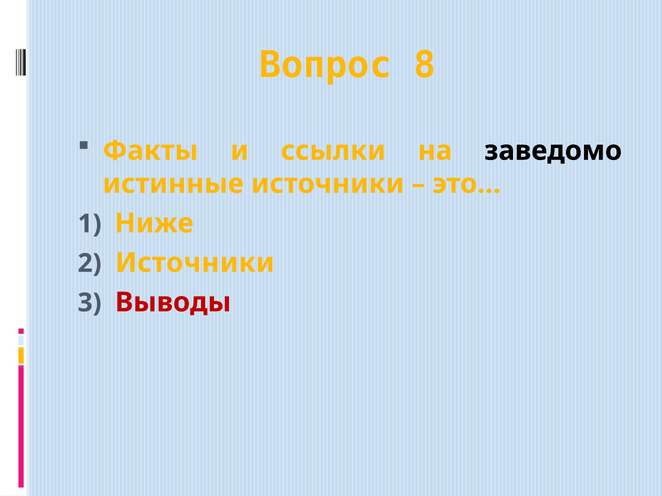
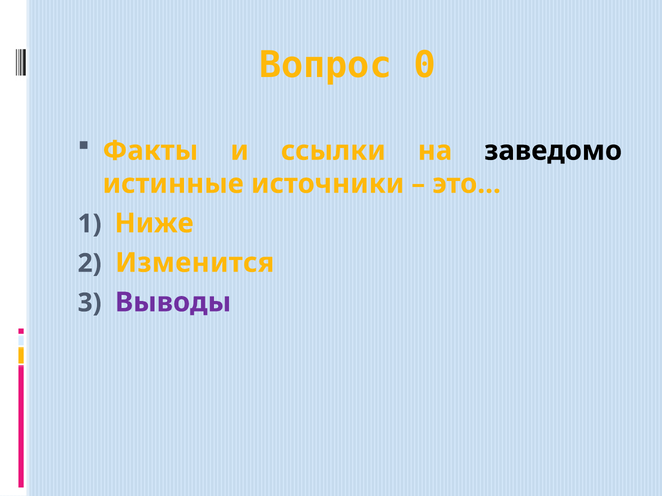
8: 8 -> 0 (425, 65)
Источники: Источники -> Изменится (195, 263)
Выводы colour: red -> purple (173, 303)
